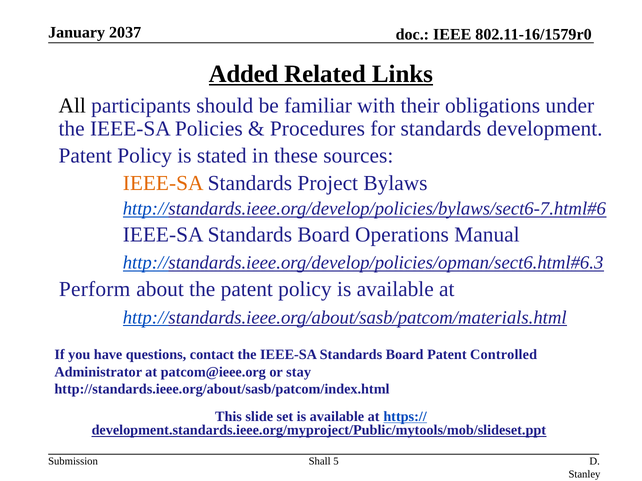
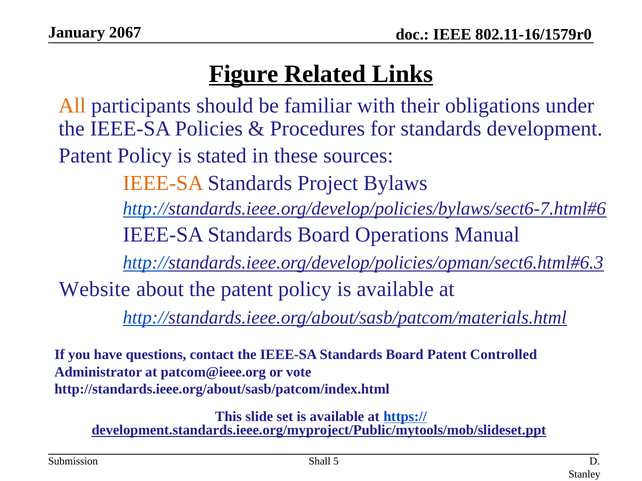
2037: 2037 -> 2067 (125, 32)
Added: Added -> Figure (244, 74)
All colour: black -> orange (72, 106)
Perform: Perform -> Website (95, 290)
stay: stay -> vote (299, 372)
